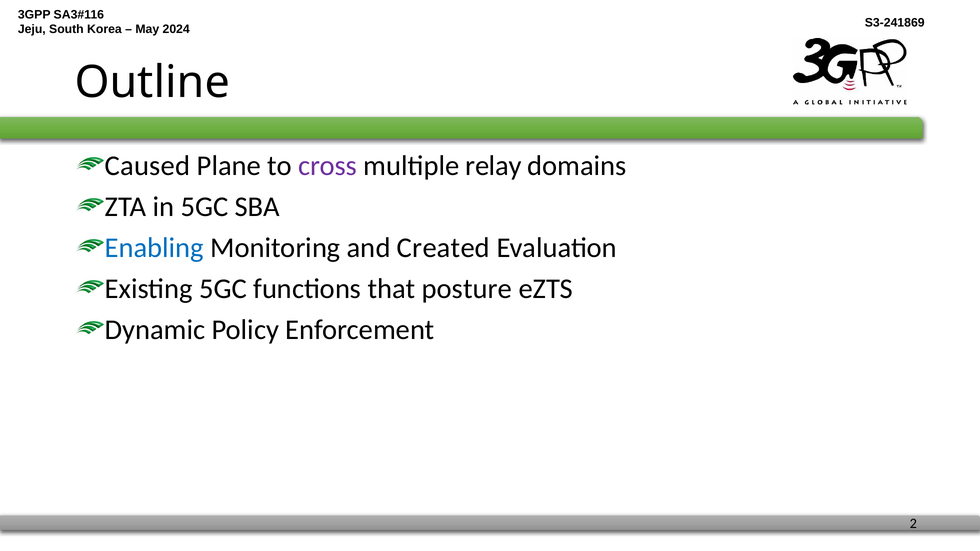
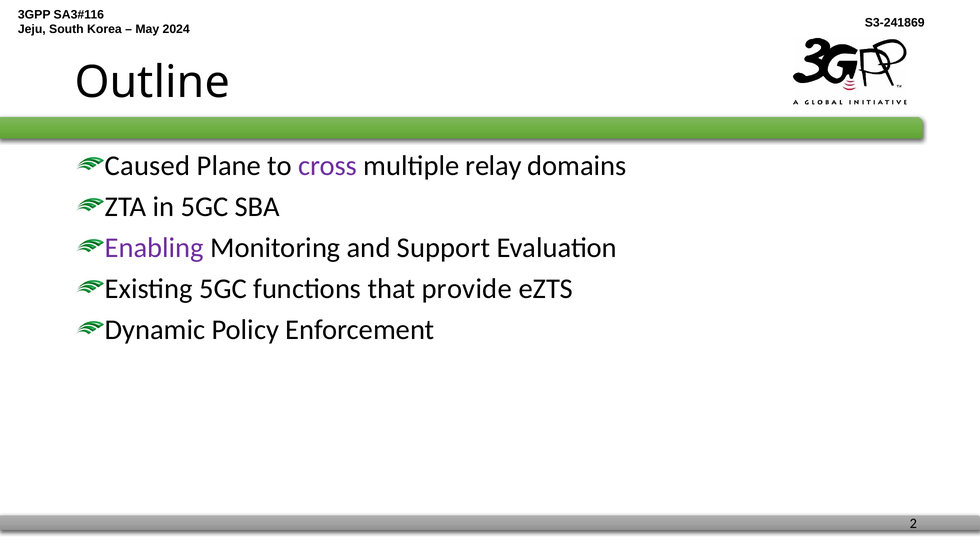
Enabling colour: blue -> purple (154, 248)
Created: Created -> Support (444, 248)
posture: posture -> provide (467, 289)
